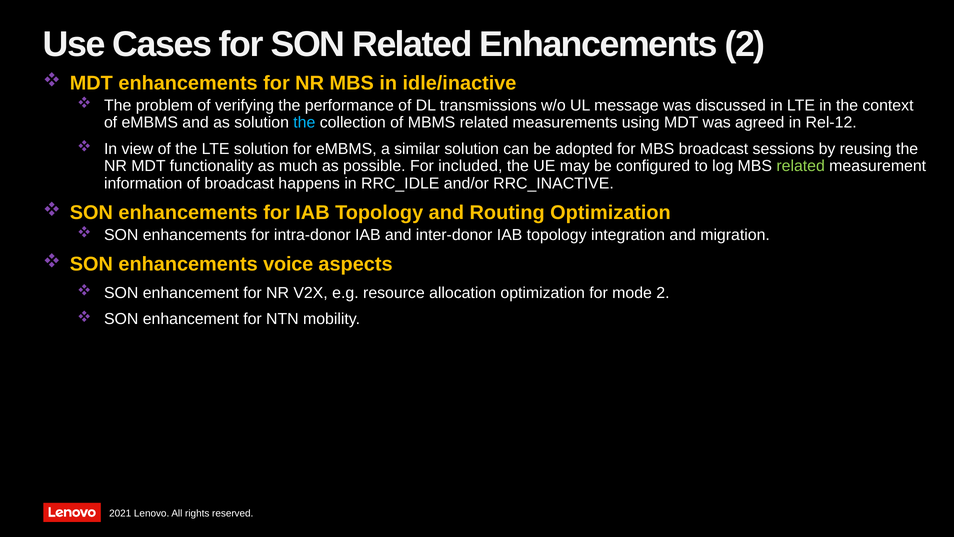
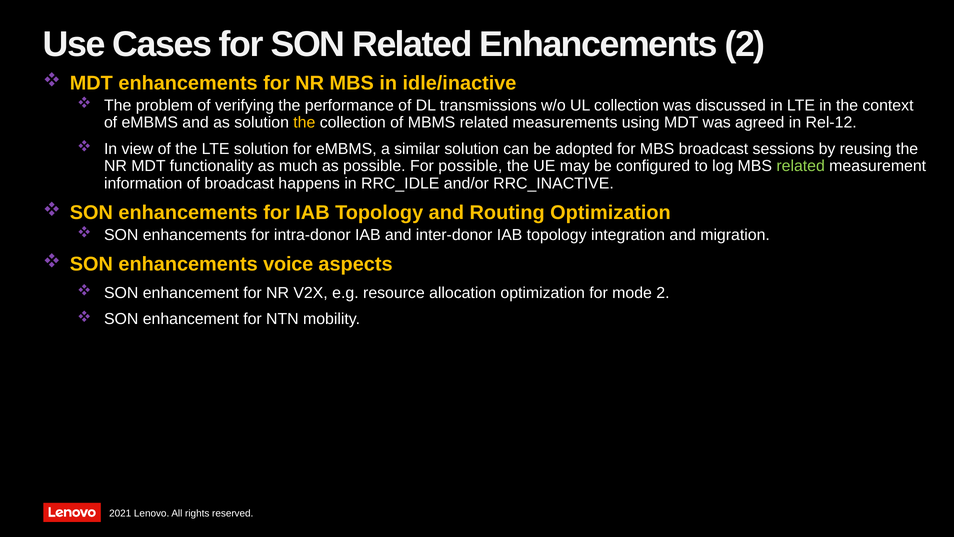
UL message: message -> collection (626, 105)
the colour: light blue -> yellow (304, 123)
For included: included -> possible (470, 166)
